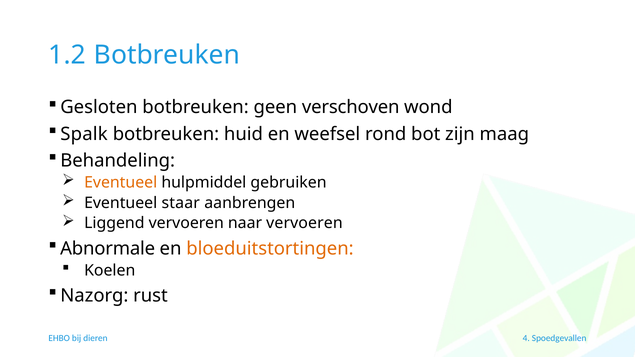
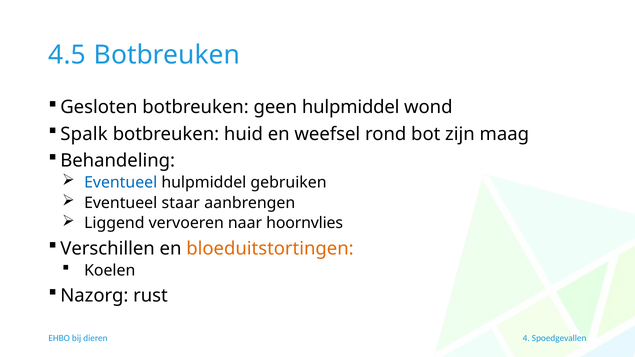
1.2: 1.2 -> 4.5 (67, 55)
geen verschoven: verschoven -> hulpmiddel (351, 107)
Eventueel colour: orange -> blue (121, 183)
naar vervoeren: vervoeren -> hoornvlies (305, 223)
Abnormale: Abnormale -> Verschillen (108, 249)
